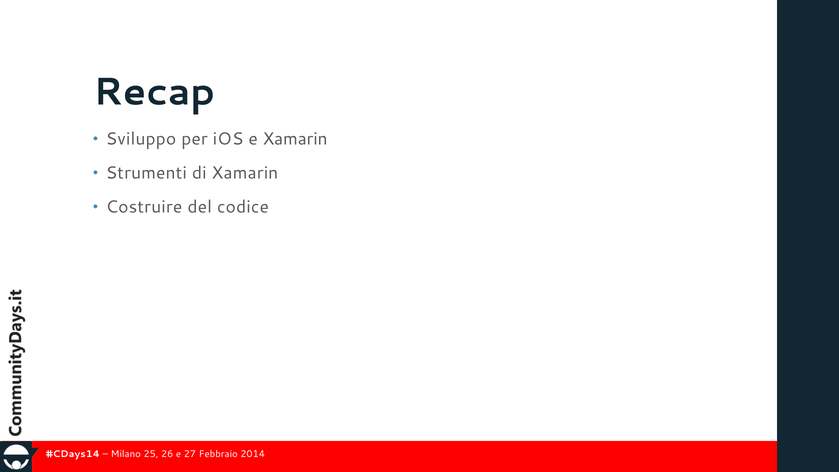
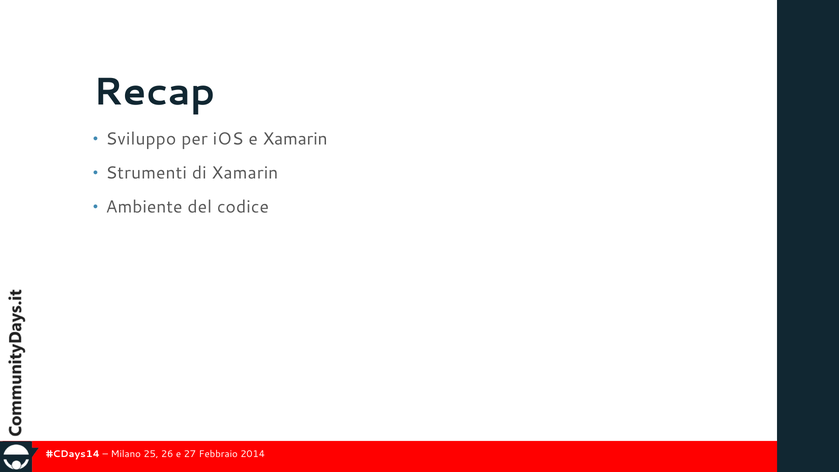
Costruire: Costruire -> Ambiente (144, 207)
